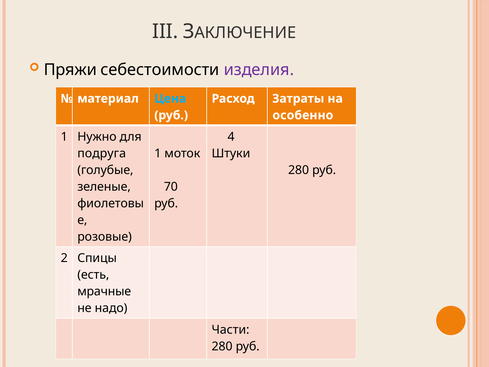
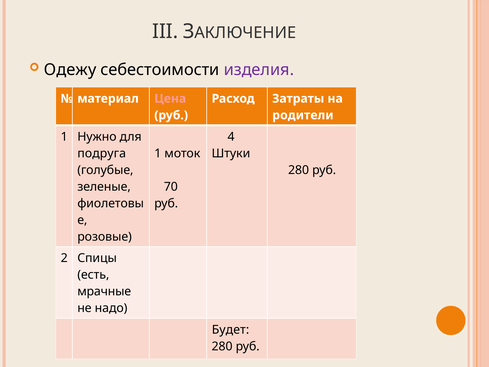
Пряжи: Пряжи -> Одежу (70, 70)
Цена colour: light blue -> pink (170, 99)
особенно: особенно -> родители (303, 115)
Части: Части -> Будет (230, 330)
